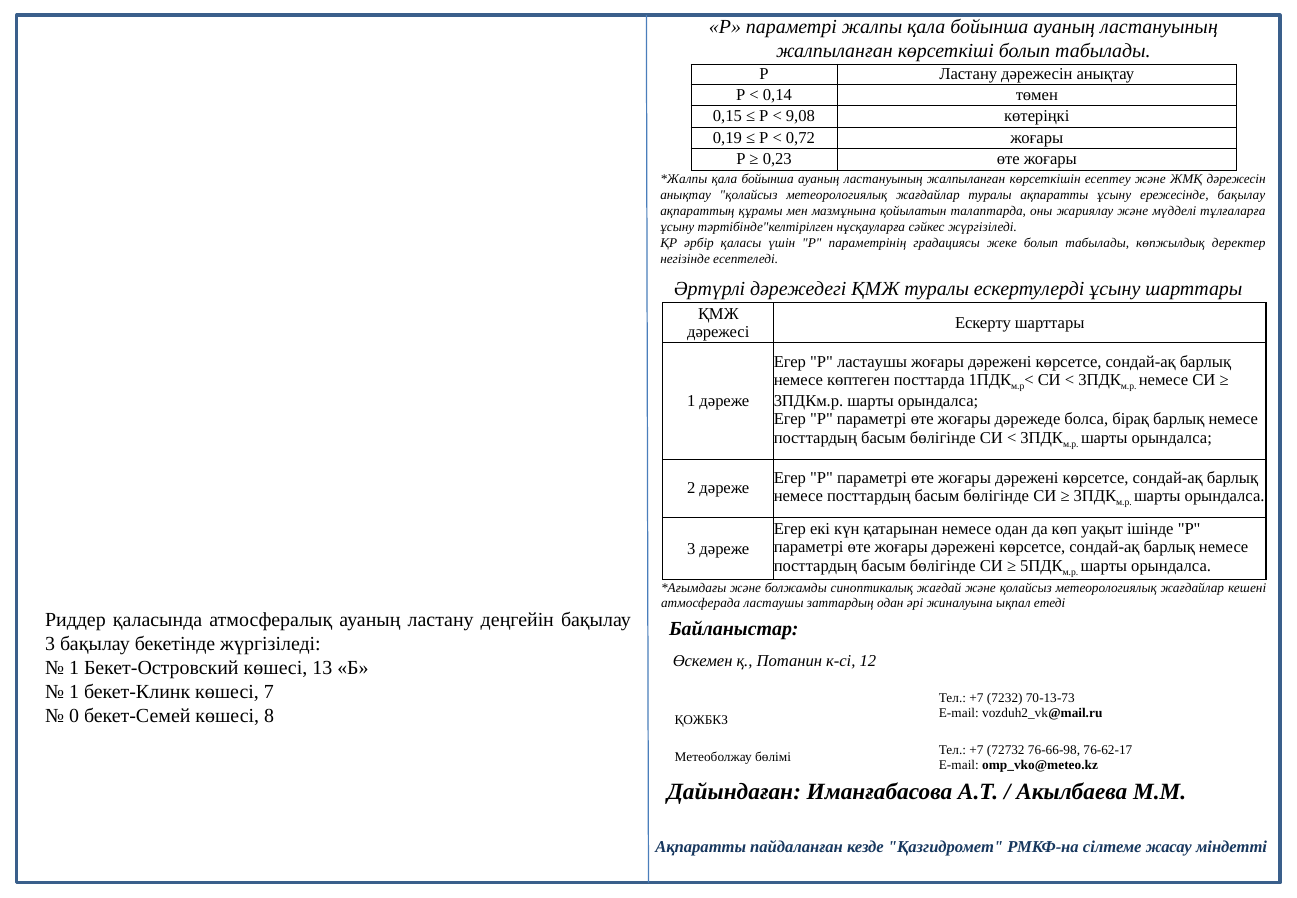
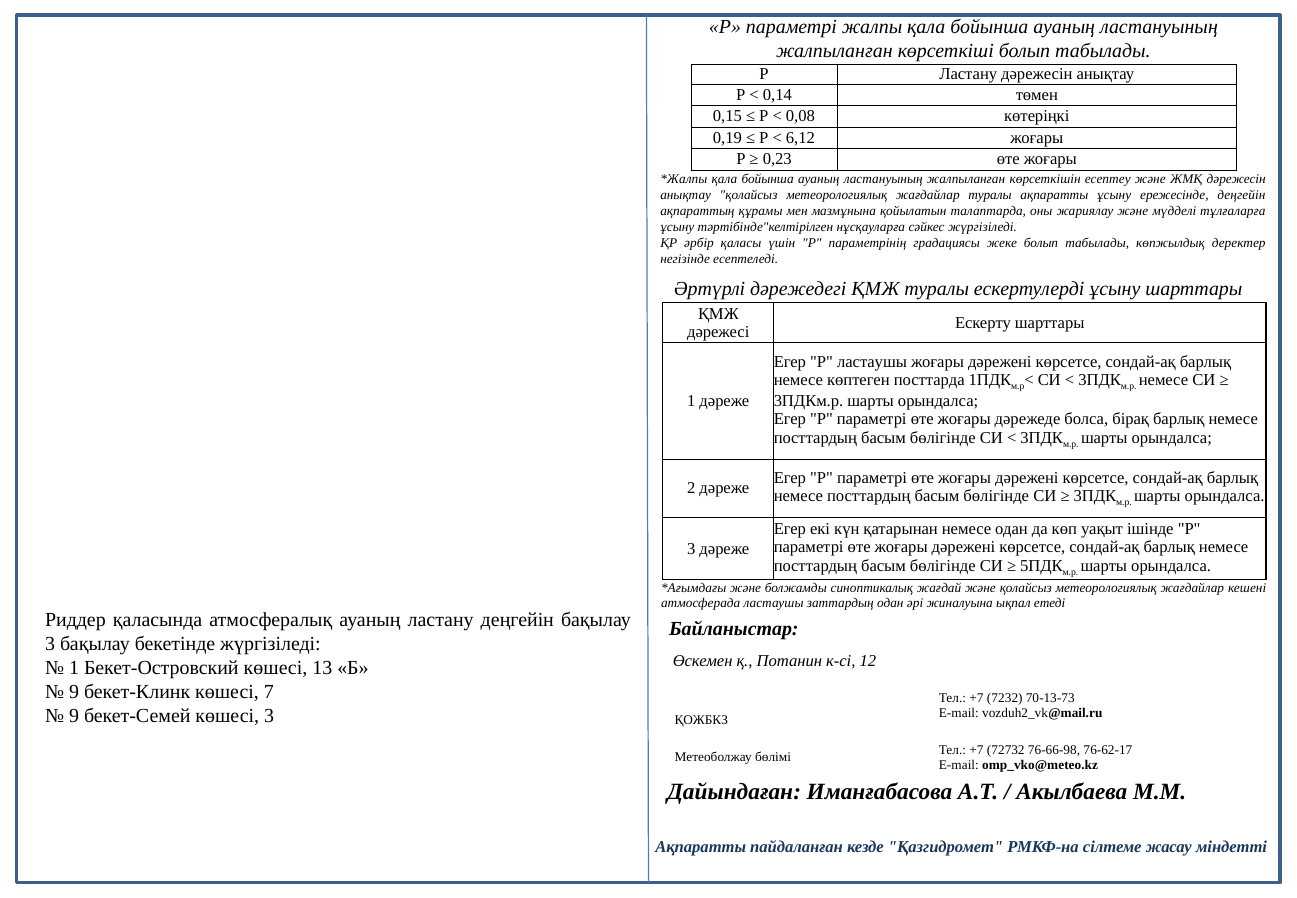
9,08: 9,08 -> 0,08 (800, 116)
0,72: 0,72 -> 6,12 (800, 138)
ережесінде бақылау: бақылау -> деңгейін (1241, 195)
1: 1 -> 9 (74, 692)
0: 0 -> 9 (74, 716)
көшесі 8: 8 -> 3 (269, 716)
